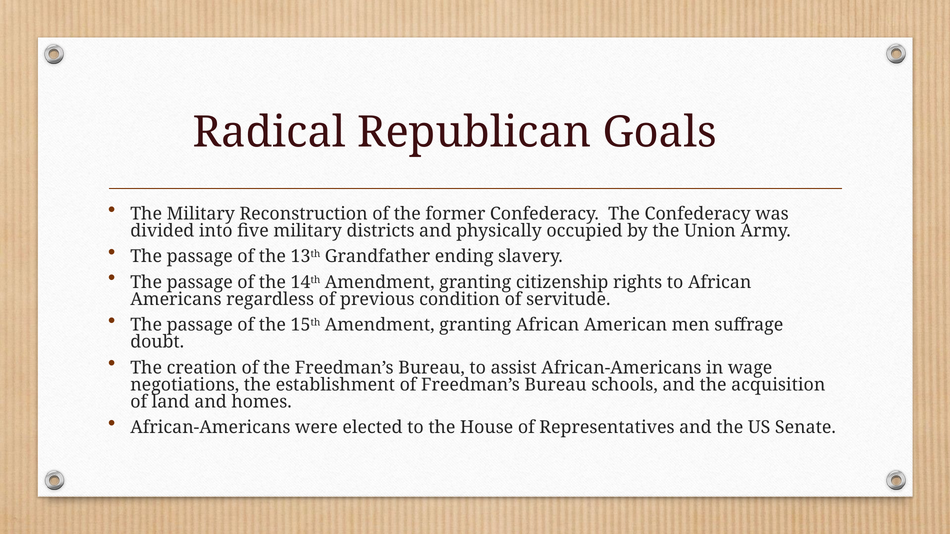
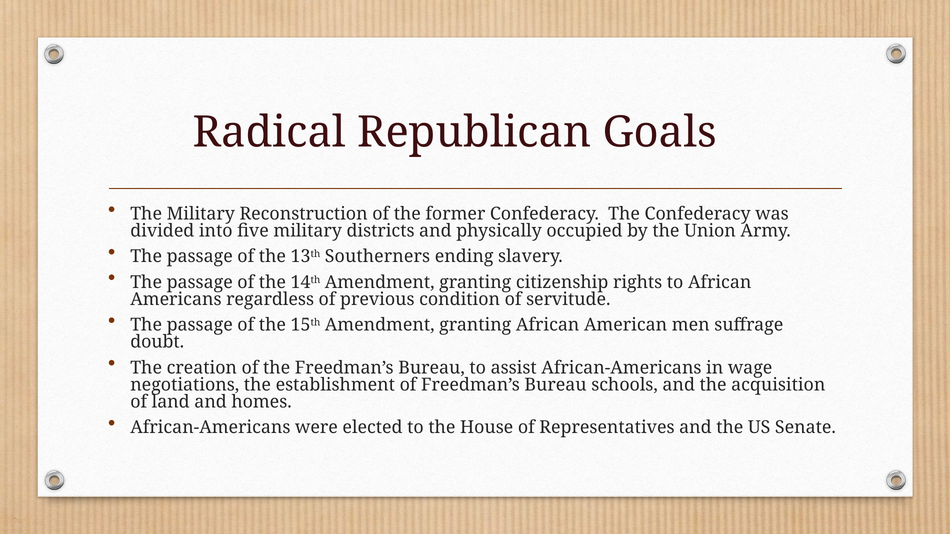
Grandfather: Grandfather -> Southerners (377, 257)
